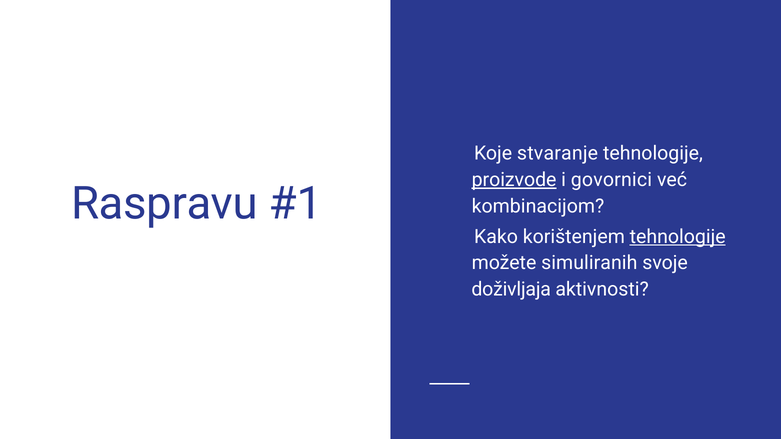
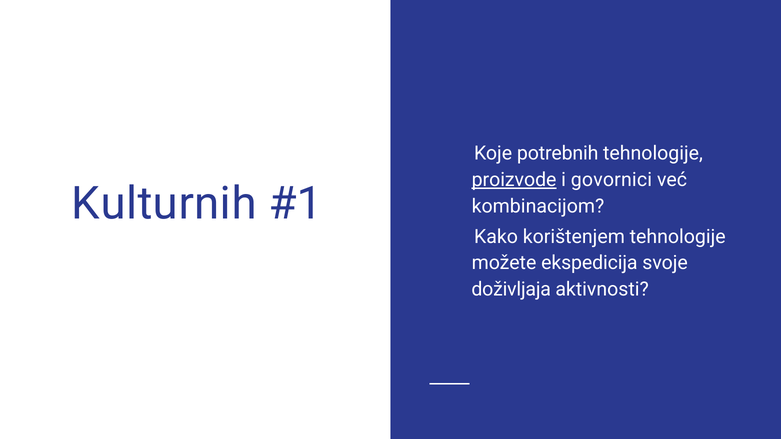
stvaranje: stvaranje -> potrebnih (558, 154)
Raspravu: Raspravu -> Kulturnih (164, 204)
tehnologije underline: present -> none (678, 237)
simuliranih: simuliranih -> ekspedicija (589, 263)
